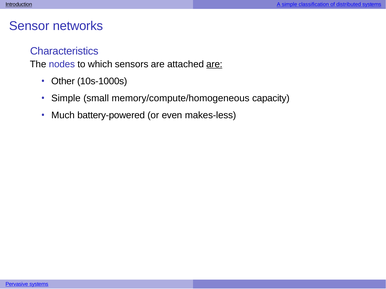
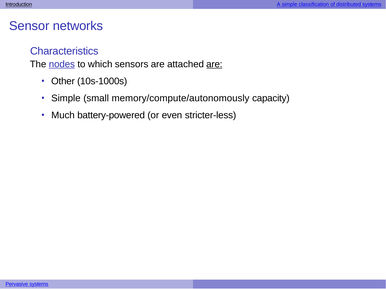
nodes underline: none -> present (62, 64)
memory/compute/homogeneous: memory/compute/homogeneous -> memory/compute/autonomously (181, 99)
makes-less: makes-less -> stricter-less (211, 116)
